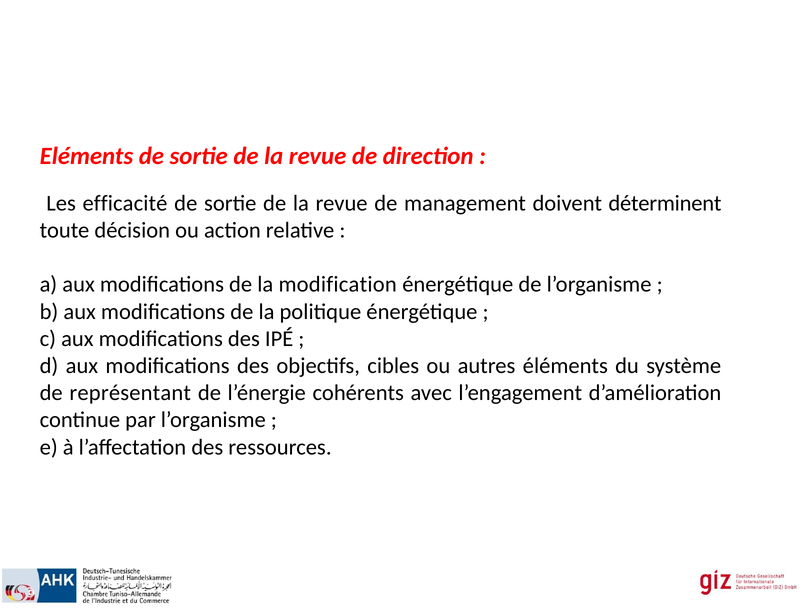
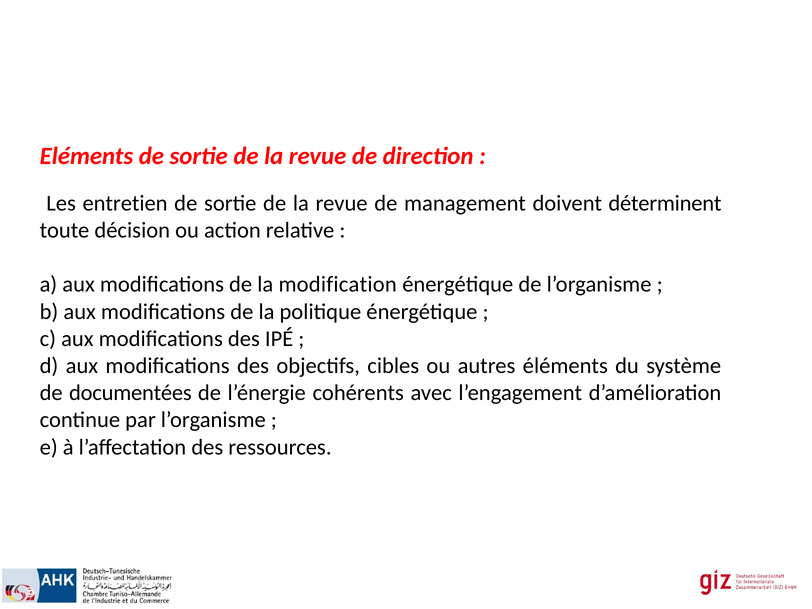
efficacité: efficacité -> entretien (125, 203)
représentant: représentant -> documentées (130, 393)
